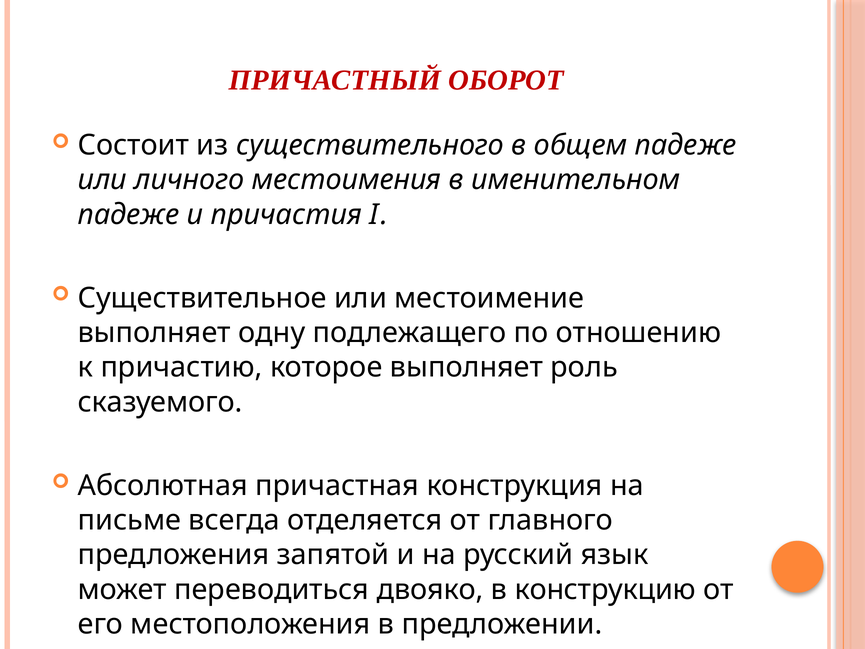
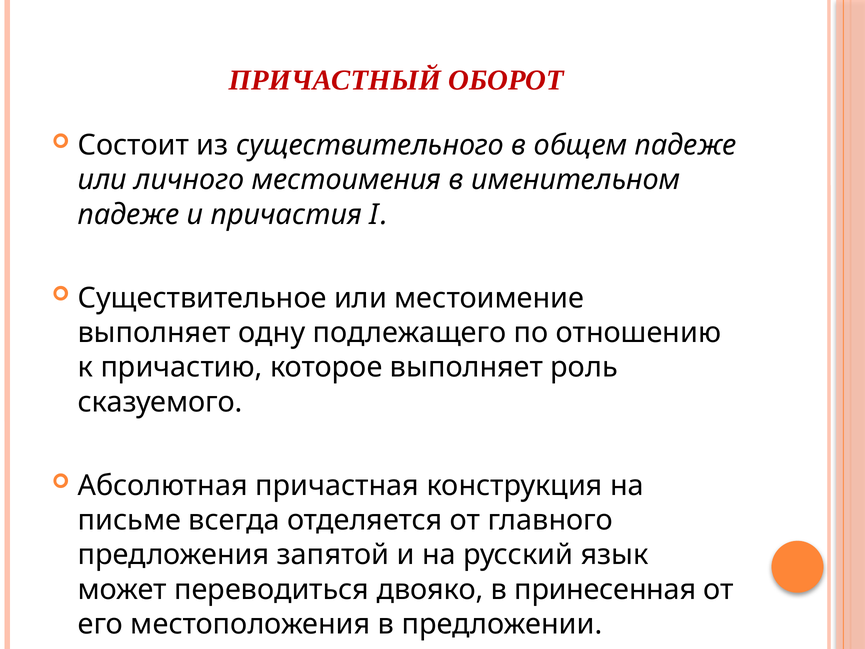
конструкцию: конструкцию -> принесенная (605, 589)
